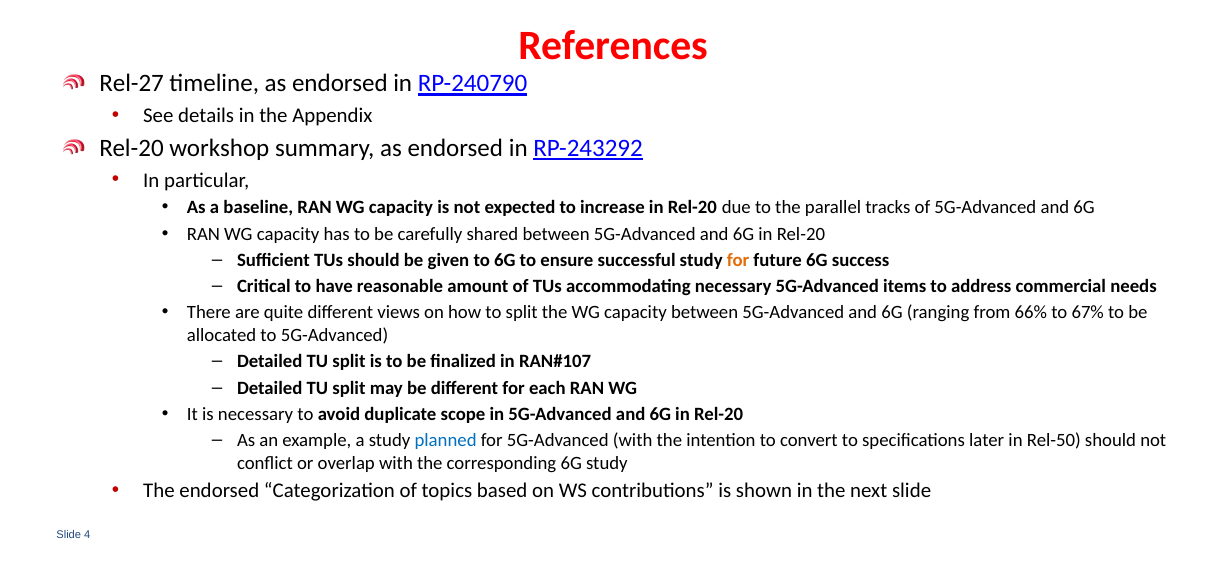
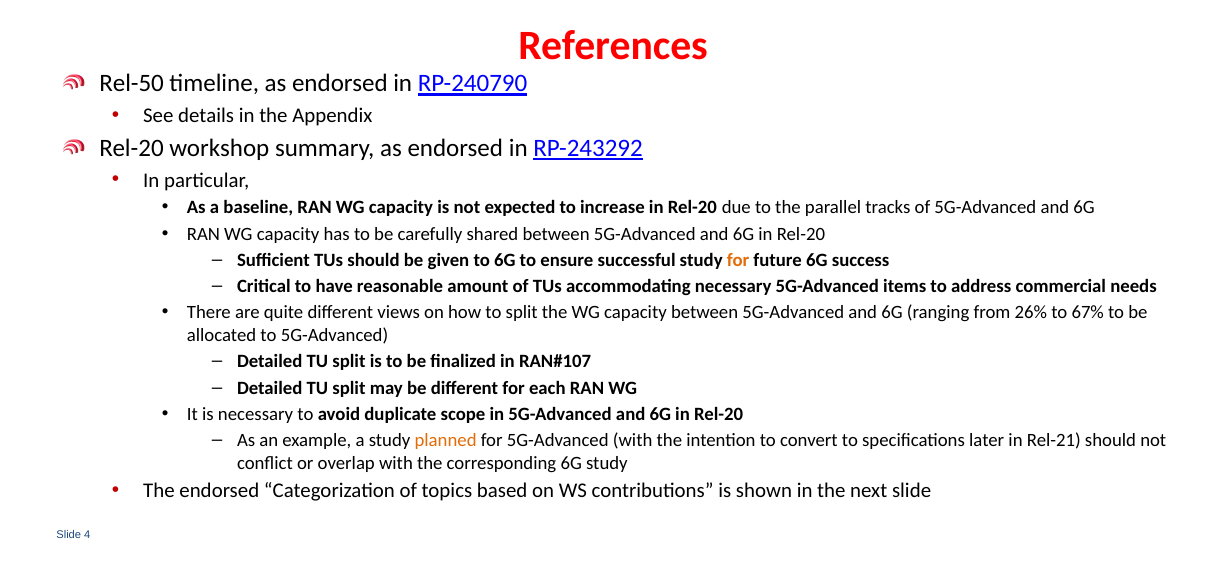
Rel-27: Rel-27 -> Rel-50 (132, 84)
66%: 66% -> 26% (1031, 313)
planned colour: blue -> orange (446, 440)
Rel-50: Rel-50 -> Rel-21 (1054, 440)
